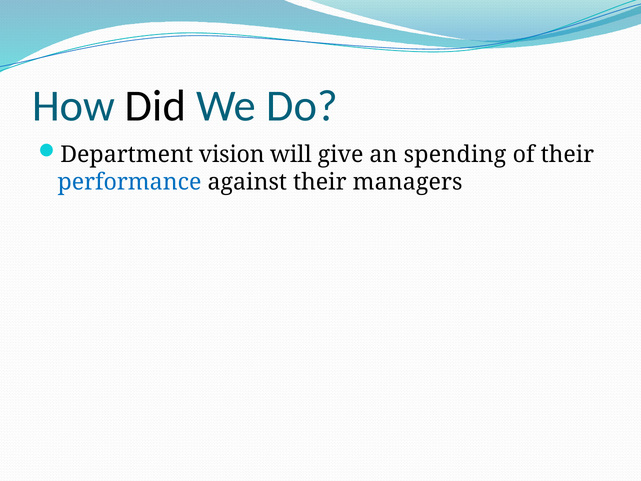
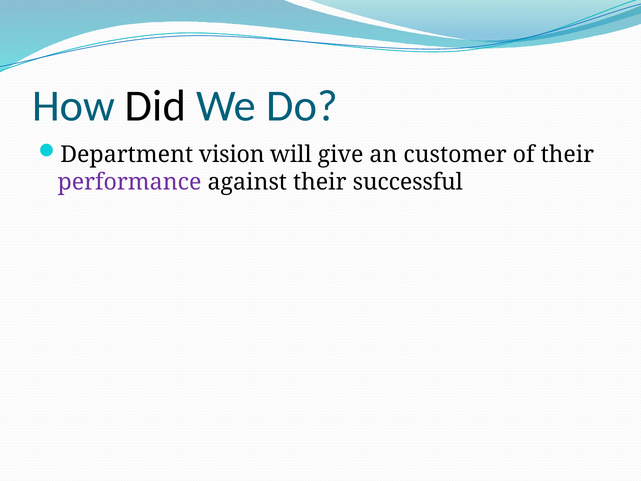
spending: spending -> customer (455, 154)
performance colour: blue -> purple (130, 182)
managers: managers -> successful (408, 182)
